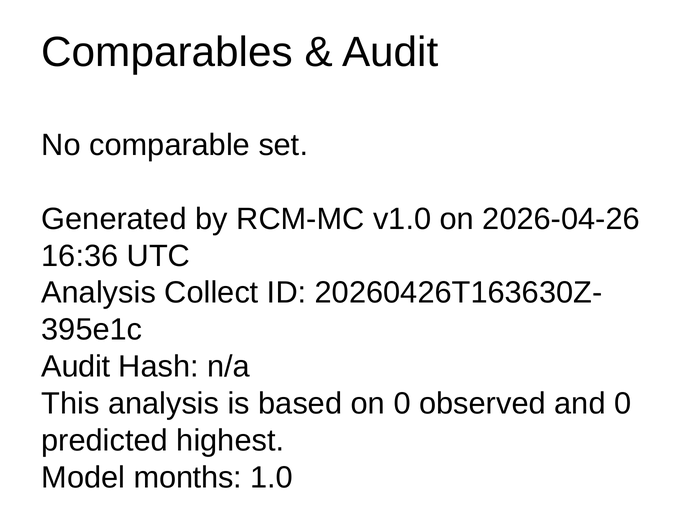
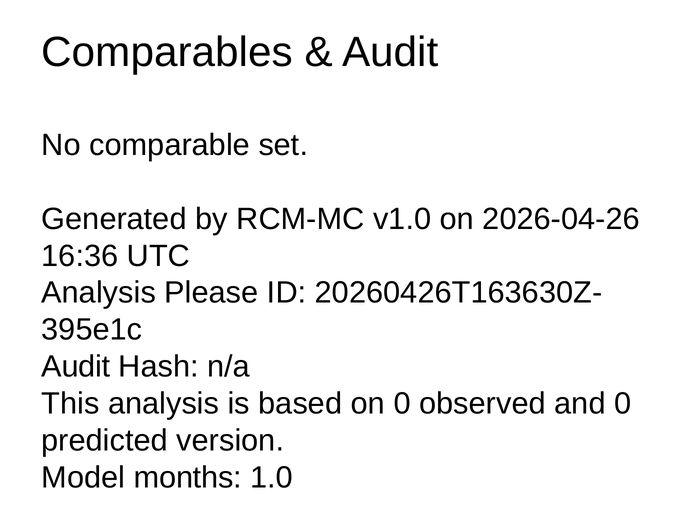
Collect: Collect -> Please (211, 293)
highest: highest -> version (230, 440)
